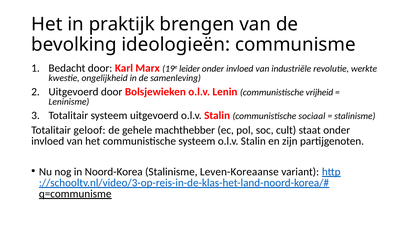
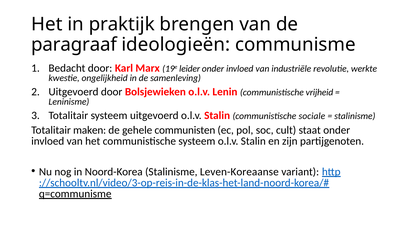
bevolking: bevolking -> paragraaf (74, 45)
sociaal: sociaal -> sociale (312, 116)
geloof: geloof -> maken (90, 130)
machthebber: machthebber -> communisten (185, 130)
